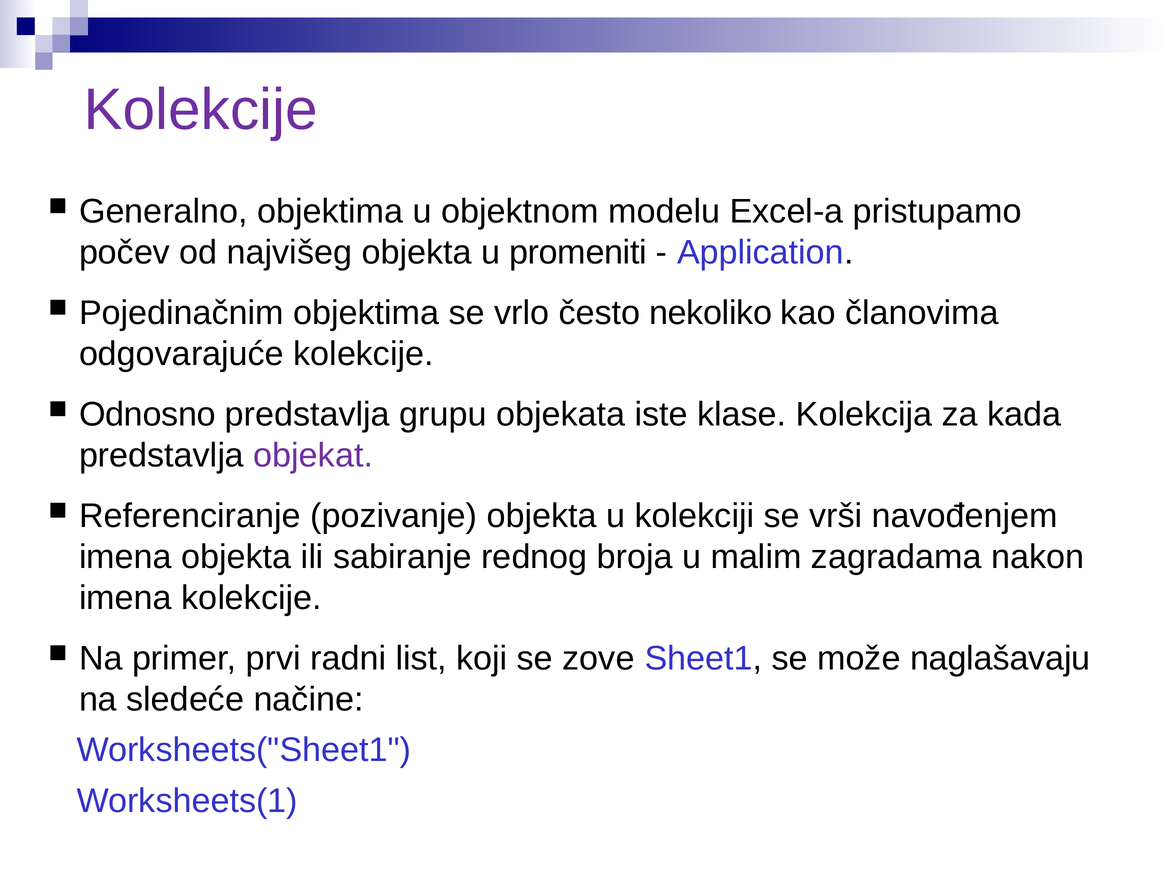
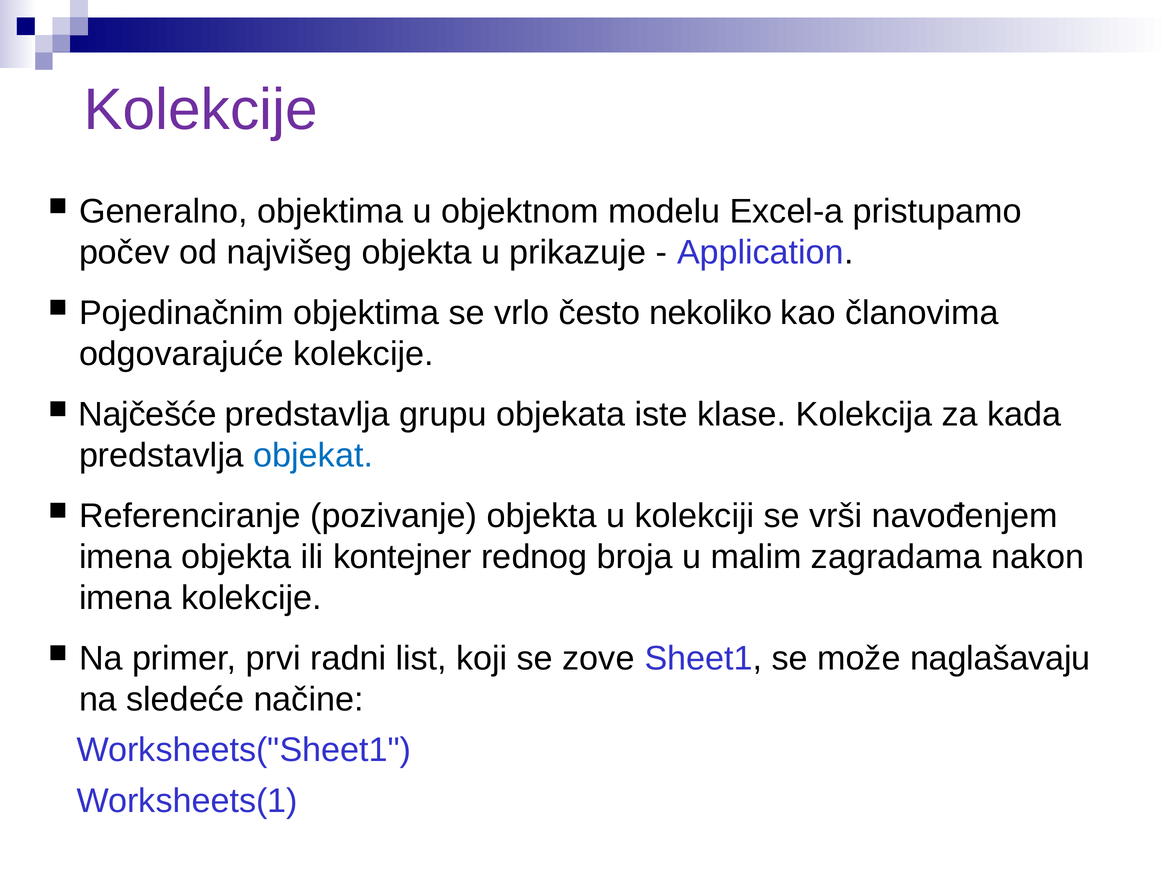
promeniti: promeniti -> prikazuje (578, 253)
Odnosno: Odnosno -> Najčešće (147, 415)
objekat colour: purple -> blue (313, 456)
sabiranje: sabiranje -> kontejner (402, 557)
